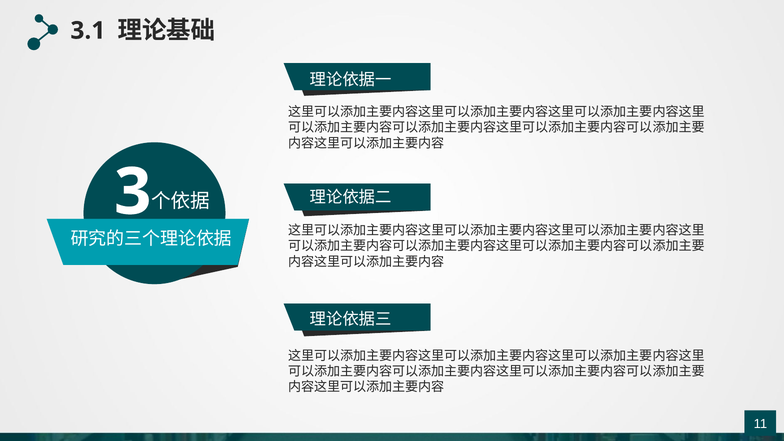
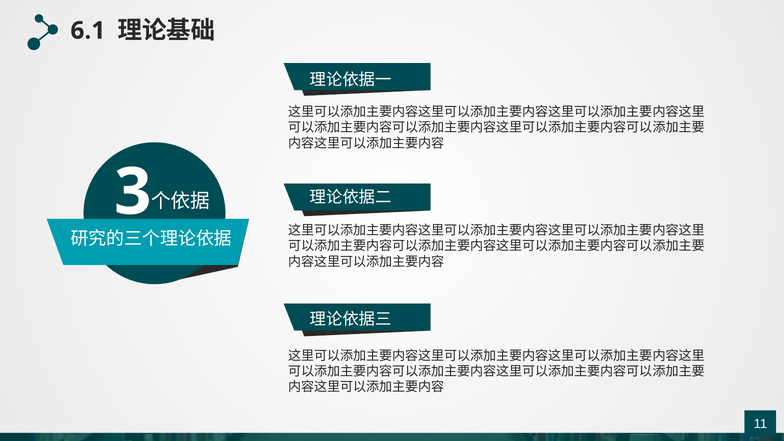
3.1: 3.1 -> 6.1 (88, 31)
